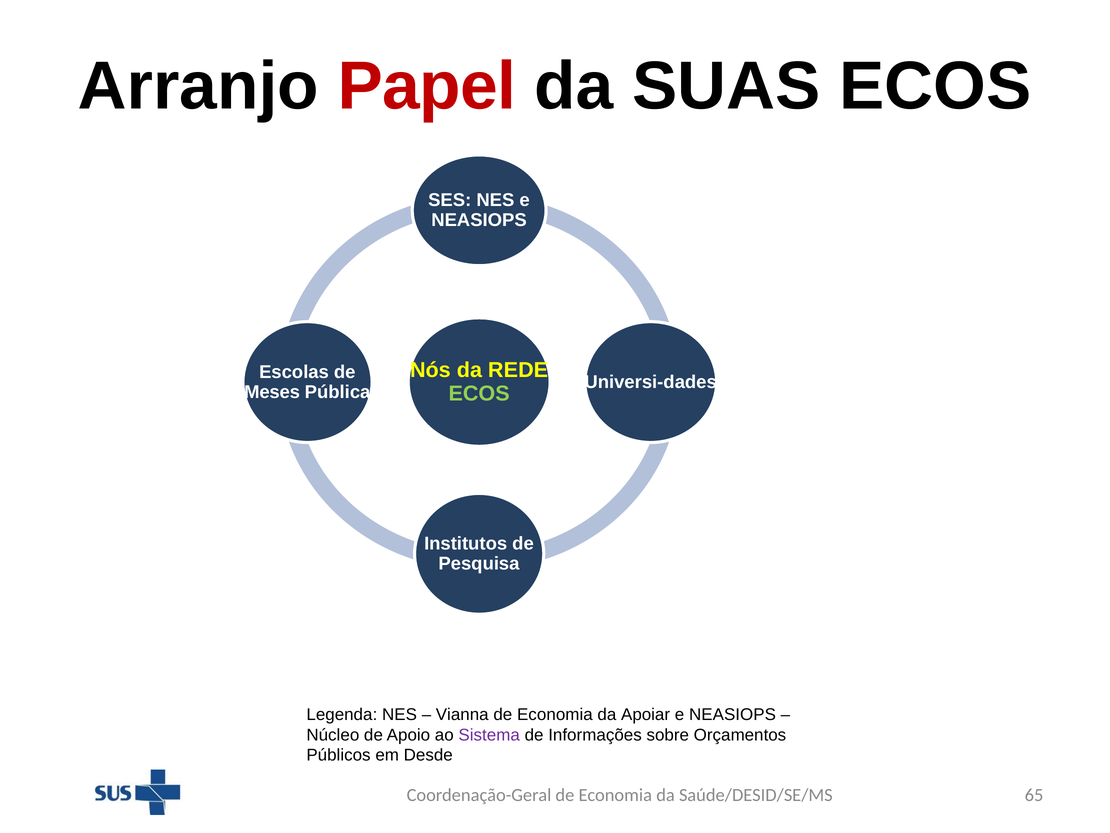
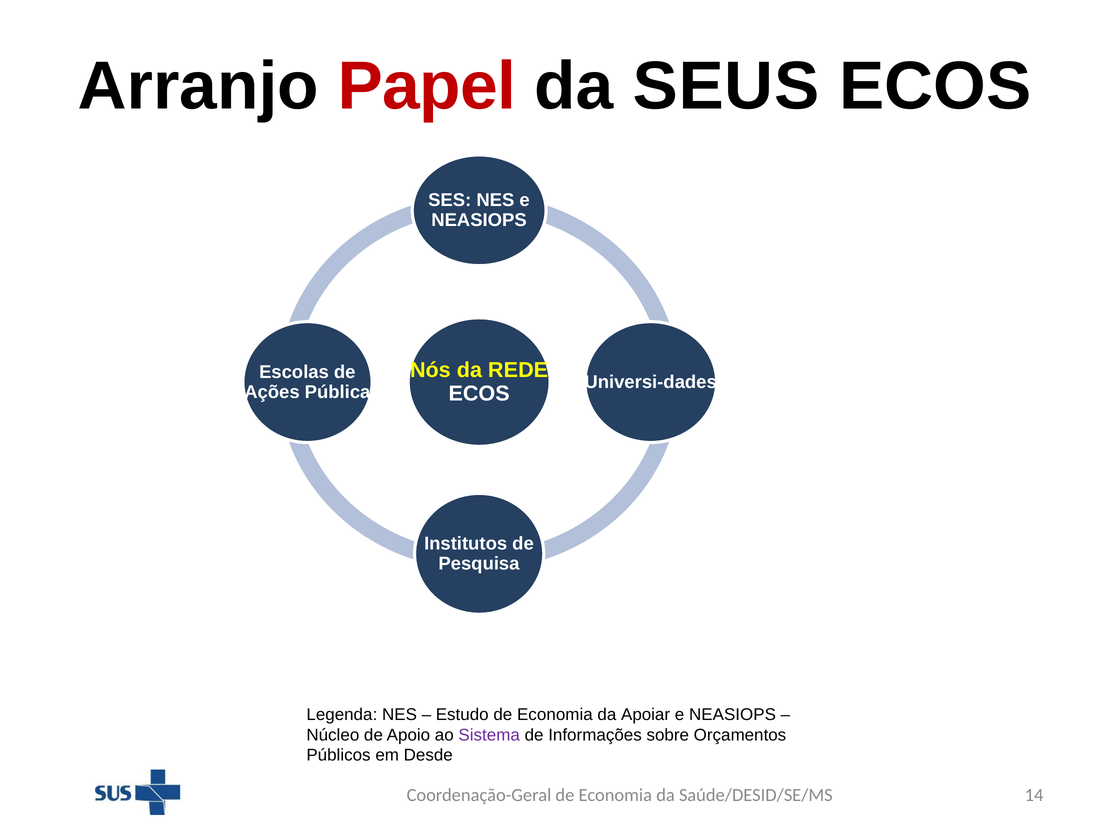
SUAS: SUAS -> SEUS (726, 86)
Meses: Meses -> Ações (272, 392)
ECOS colour: light green -> white (479, 393)
Vianna: Vianna -> Estudo (462, 714)
65: 65 -> 14 (1034, 795)
